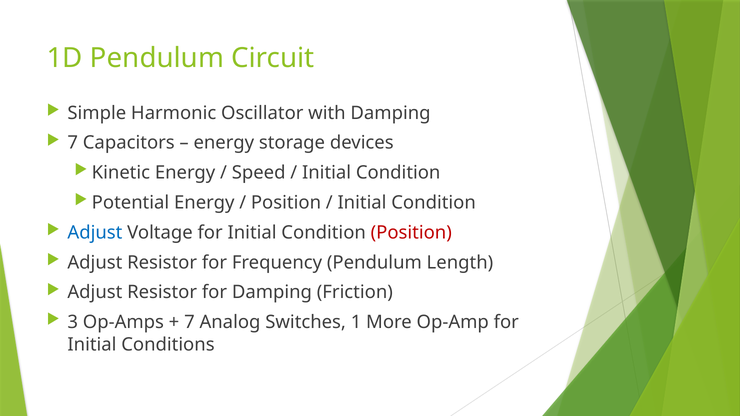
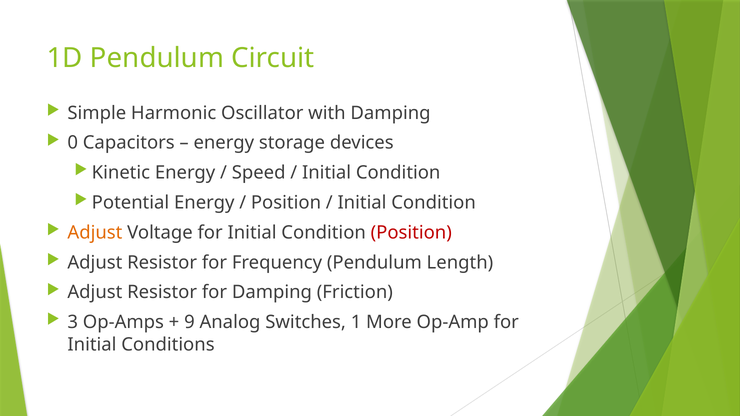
7: 7 -> 0 (73, 143)
Adjust colour: blue -> orange (95, 233)
7: 7 -> 9 (189, 322)
